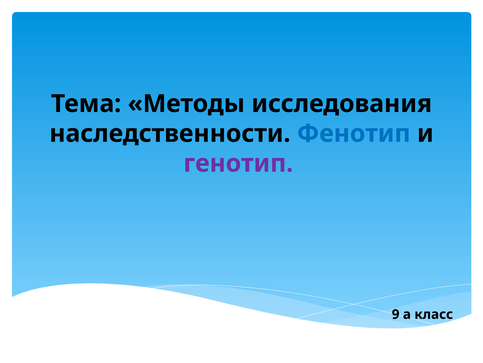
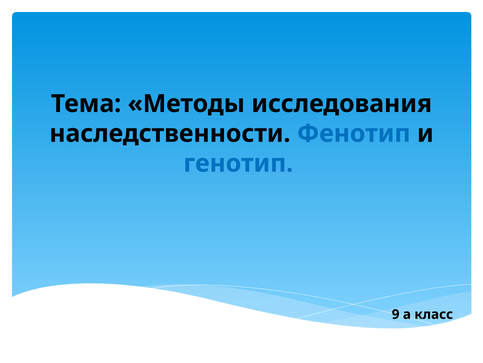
генотип colour: purple -> blue (238, 163)
